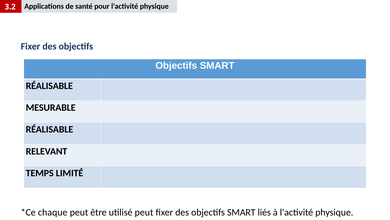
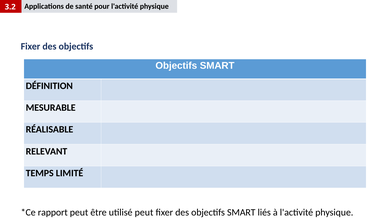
RÉALISABLE: RÉALISABLE -> DÉFINITION (49, 86)
chaque: chaque -> rapport (53, 212)
